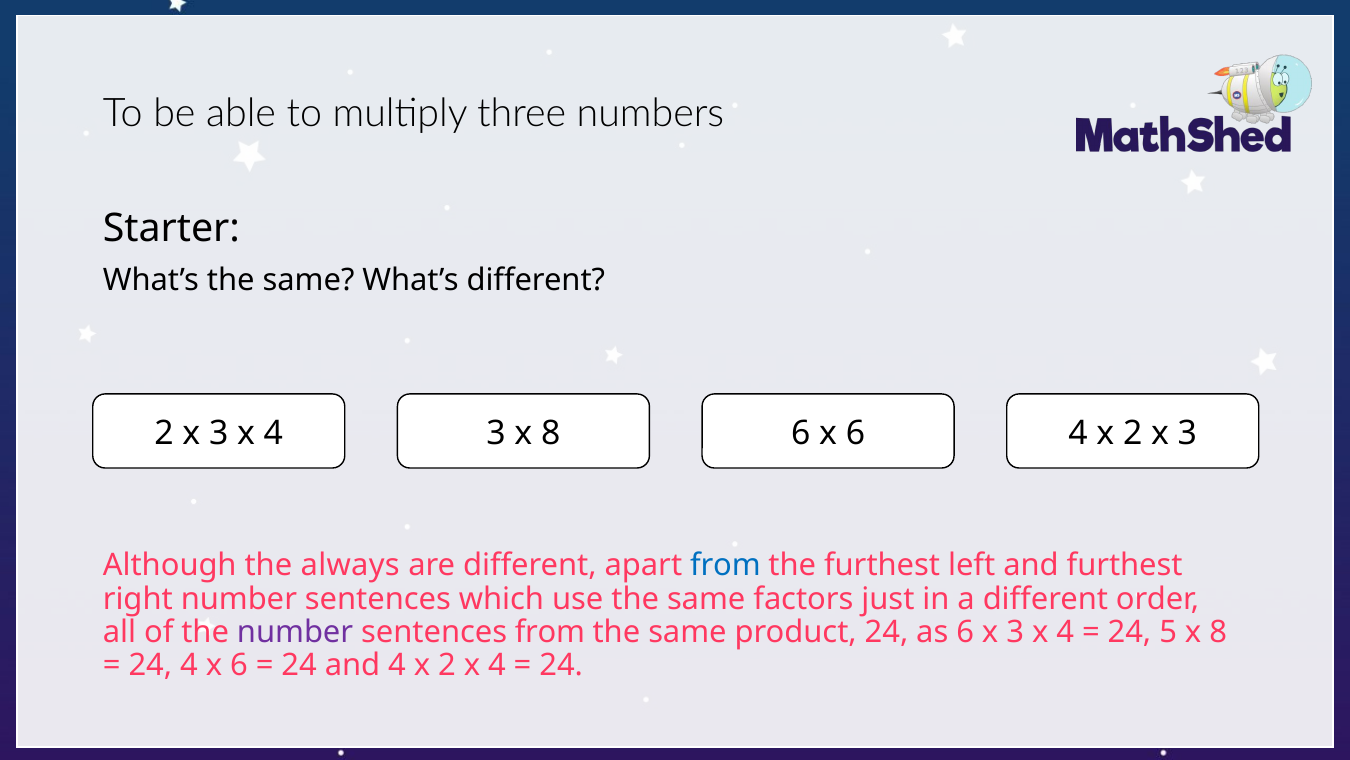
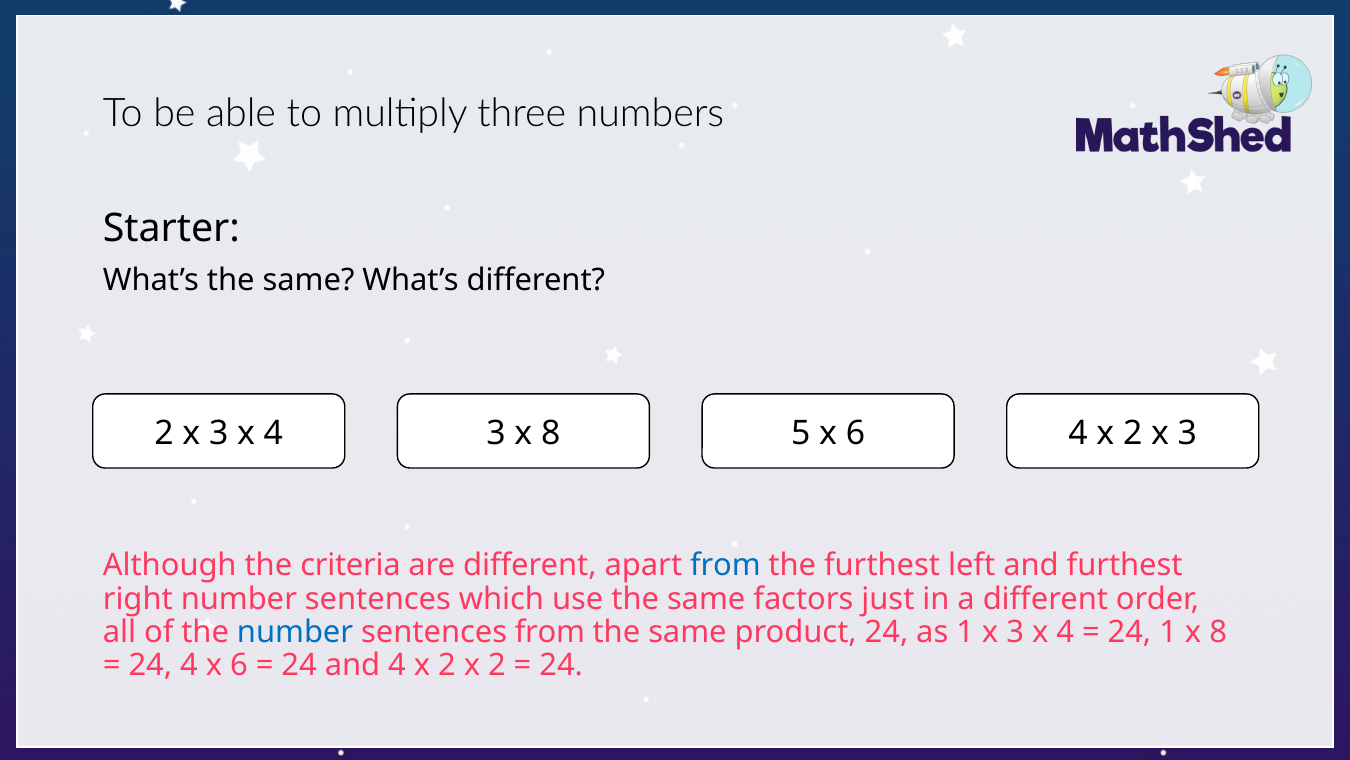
8 6: 6 -> 5 (801, 433)
always: always -> criteria (350, 565)
number colour: purple -> blue (295, 632)
as 6: 6 -> 1 (965, 632)
24 5: 5 -> 1 (1168, 632)
2 x 4: 4 -> 2 (497, 665)
